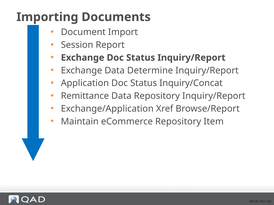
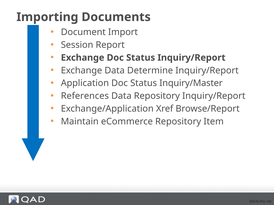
Inquiry/Concat: Inquiry/Concat -> Inquiry/Master (191, 83)
Remittance: Remittance -> References (85, 96)
